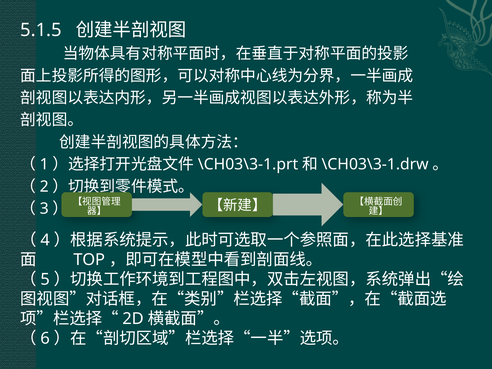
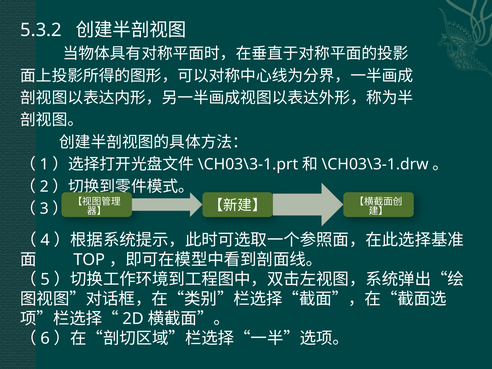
5.1.5: 5.1.5 -> 5.3.2 (41, 30)
